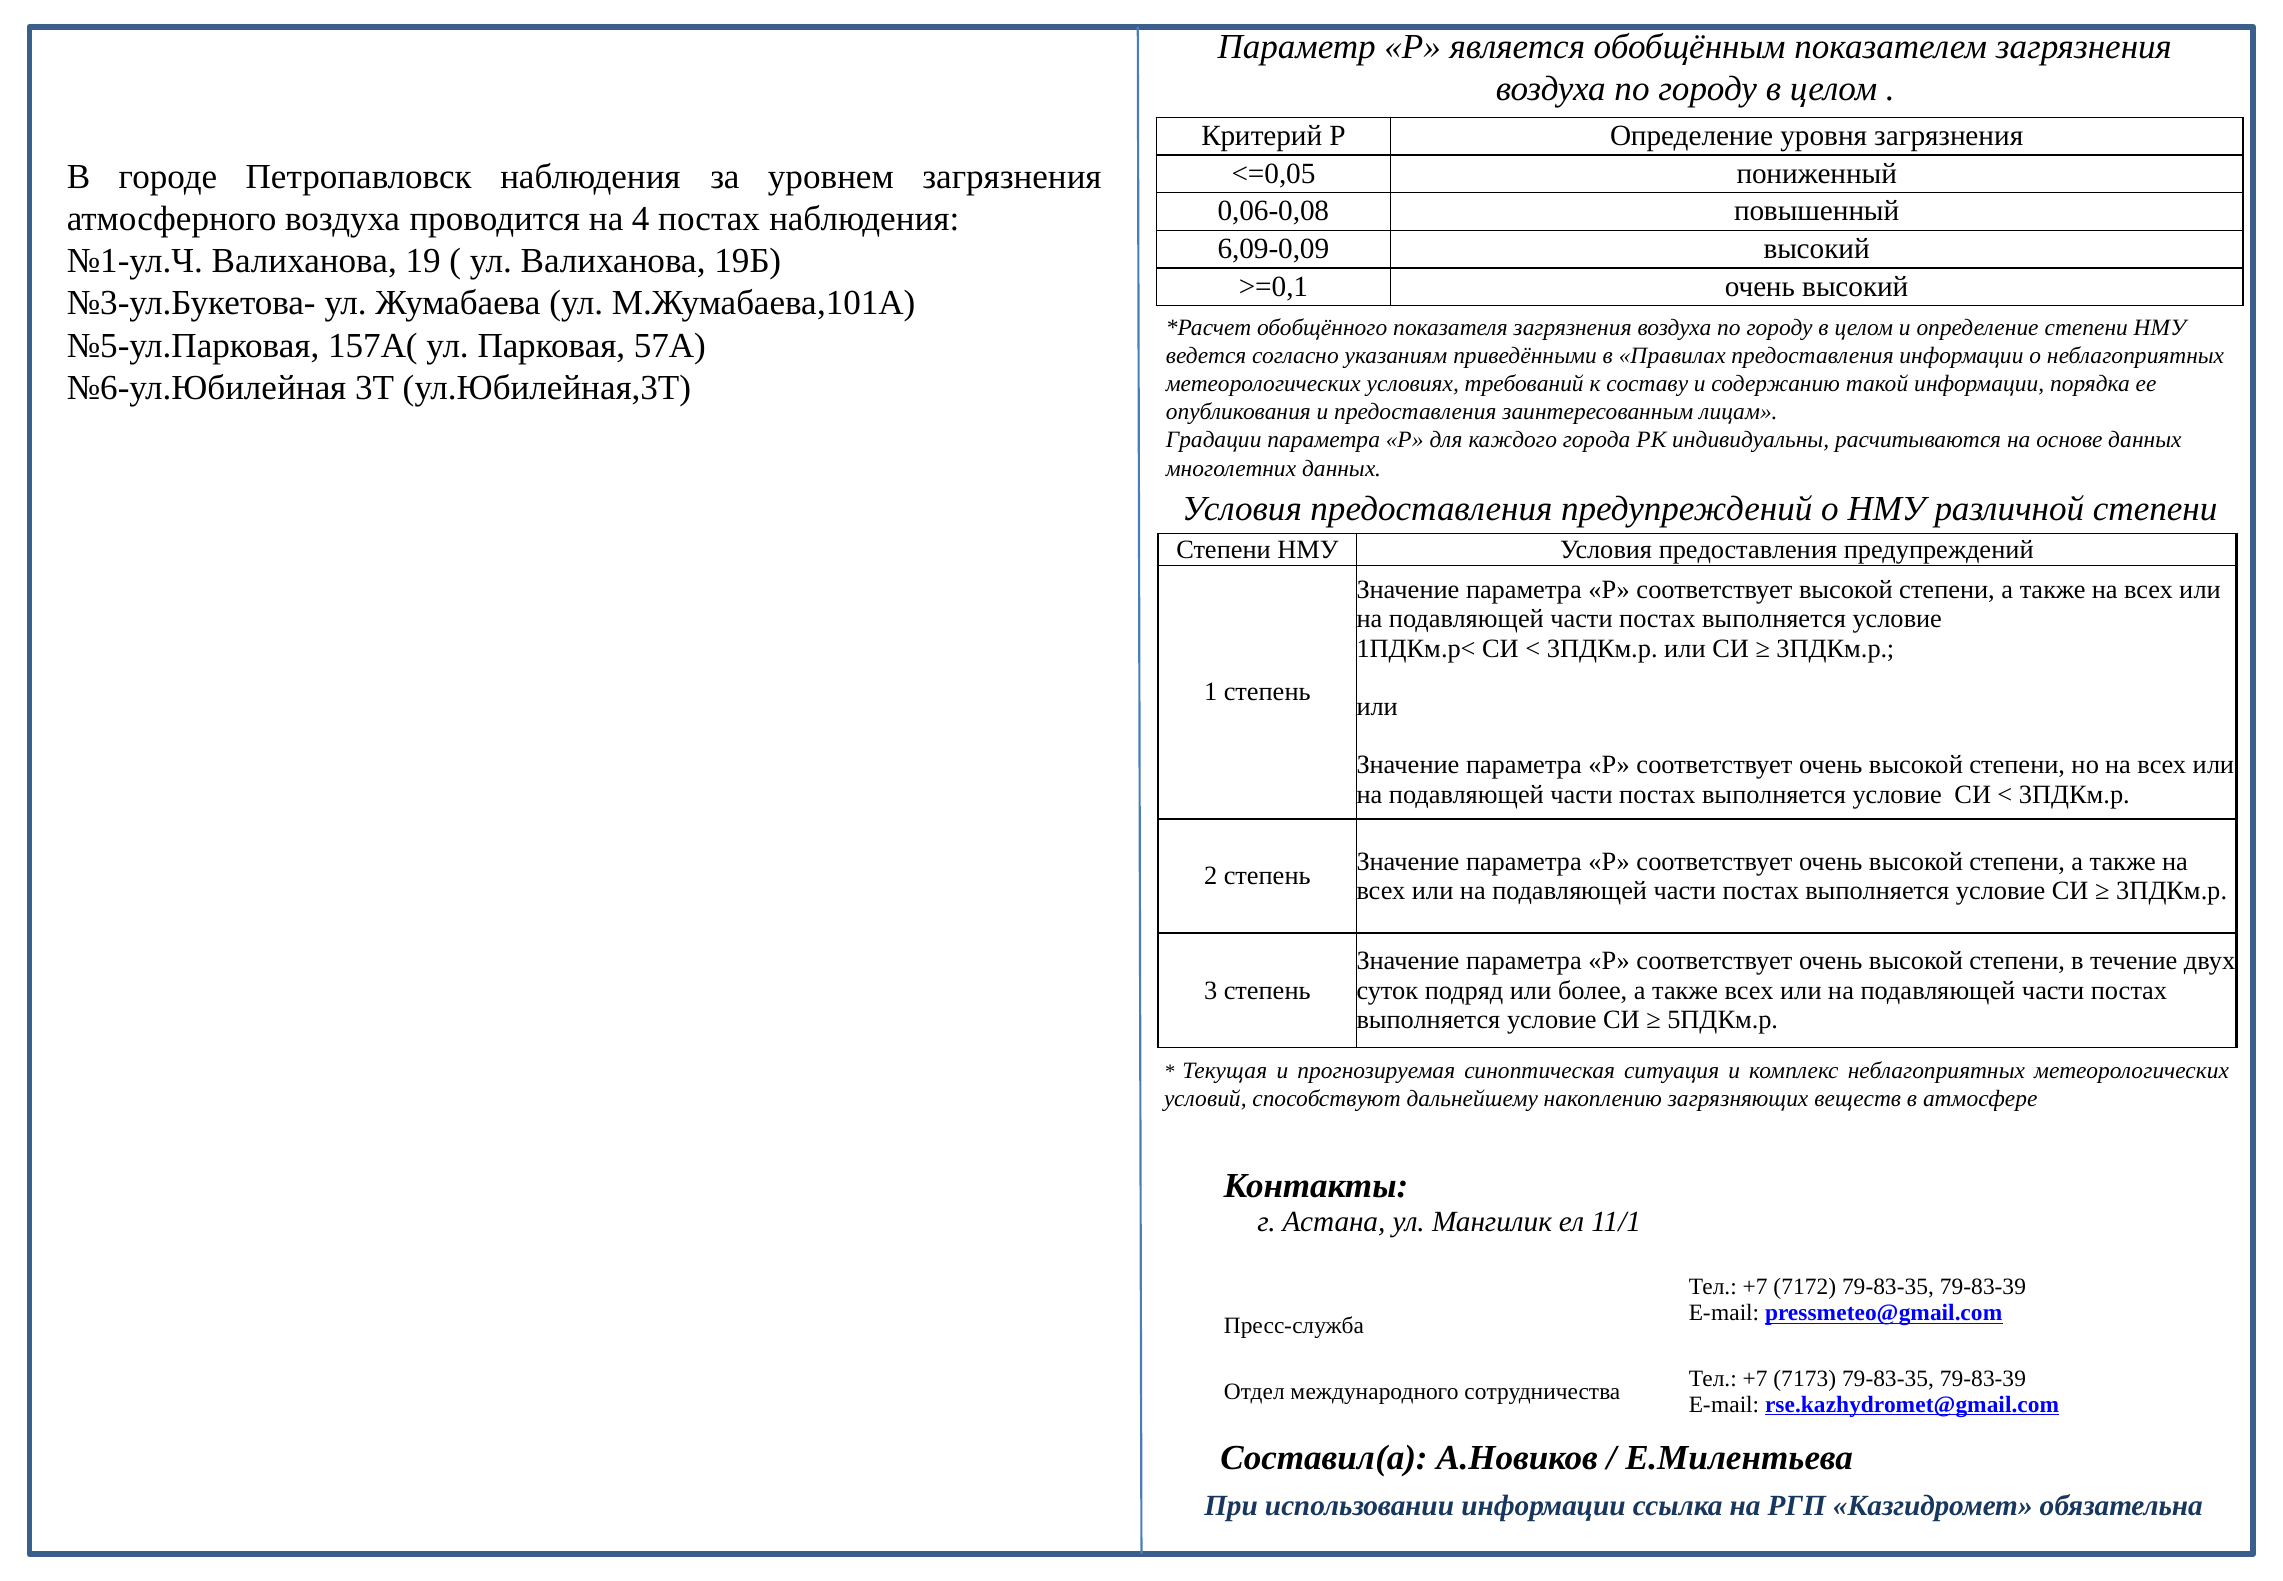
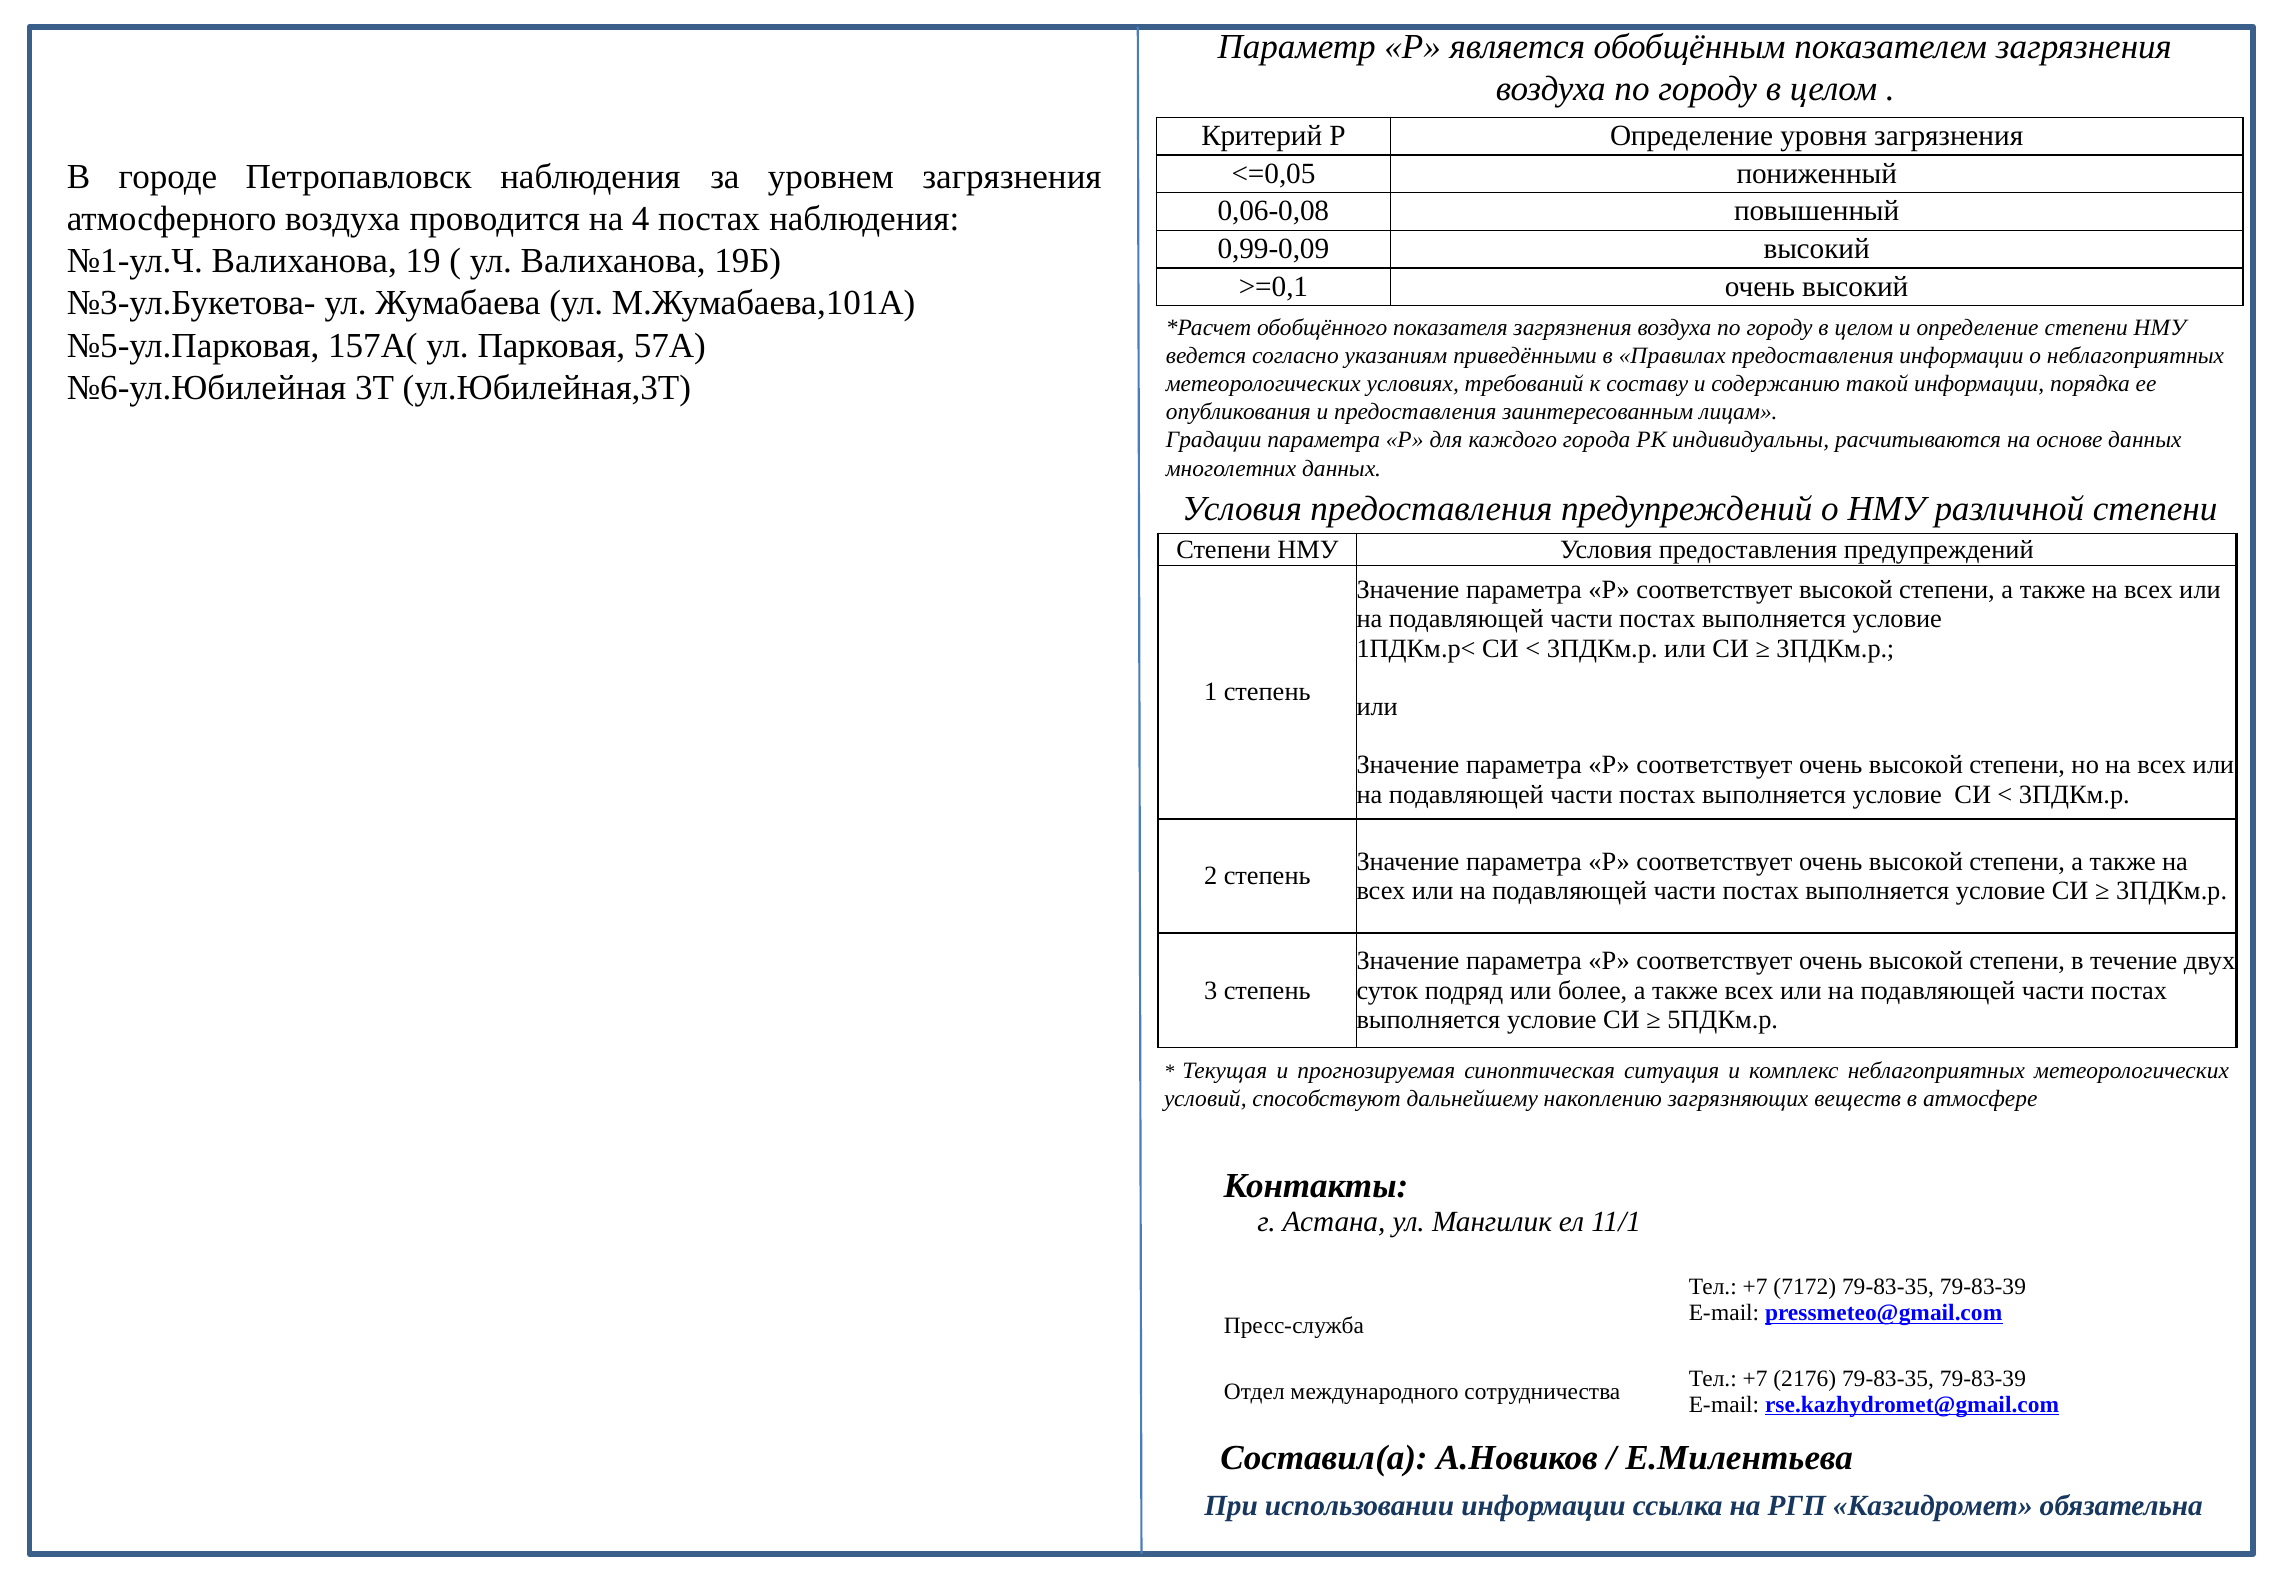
6,09-0,09: 6,09-0,09 -> 0,99-0,09 (1273, 249)
7173: 7173 -> 2176 (1805, 1378)
